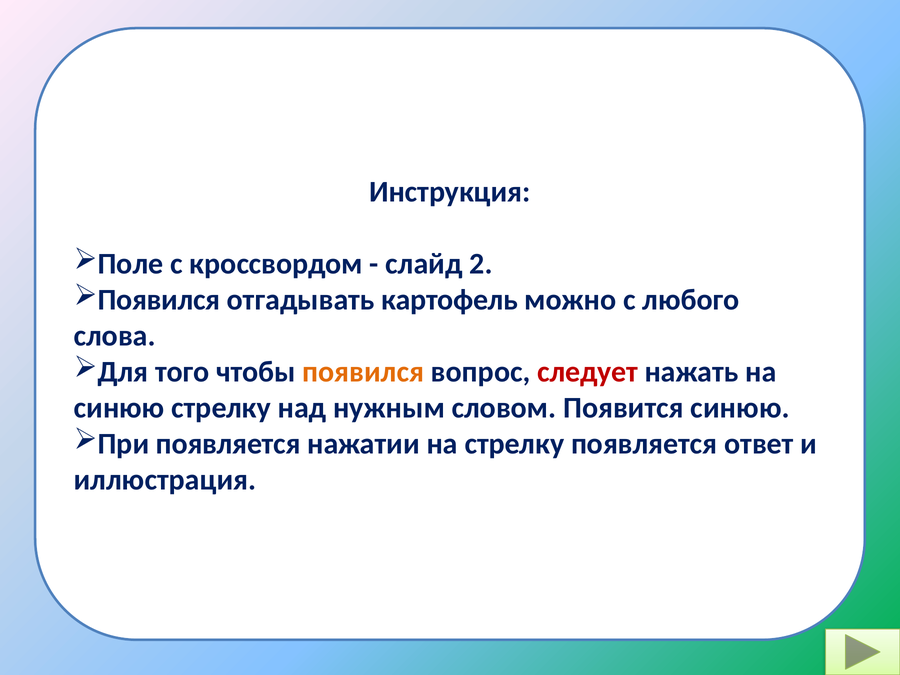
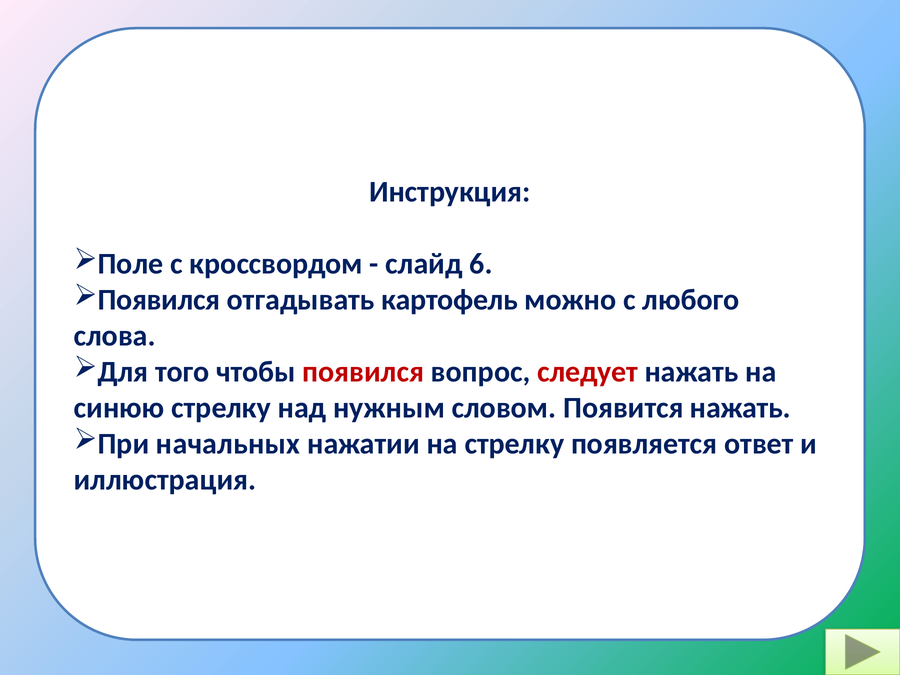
2: 2 -> 6 (481, 264)
появился colour: orange -> red (363, 372)
Появится синюю: синюю -> нажать (740, 408)
При появляется: появляется -> начальных (228, 444)
